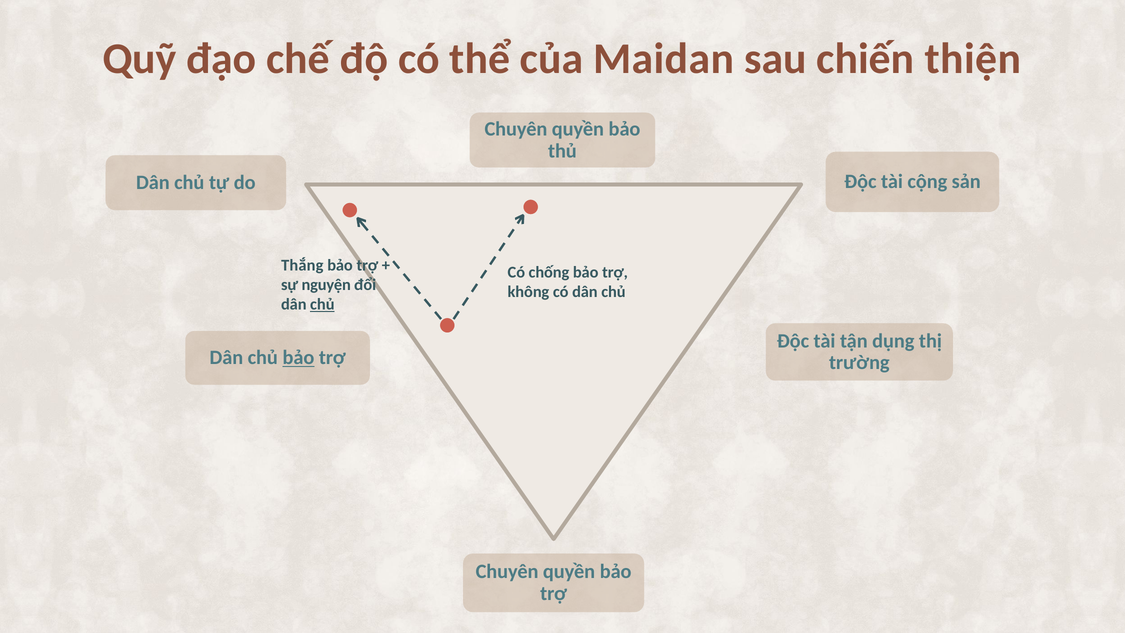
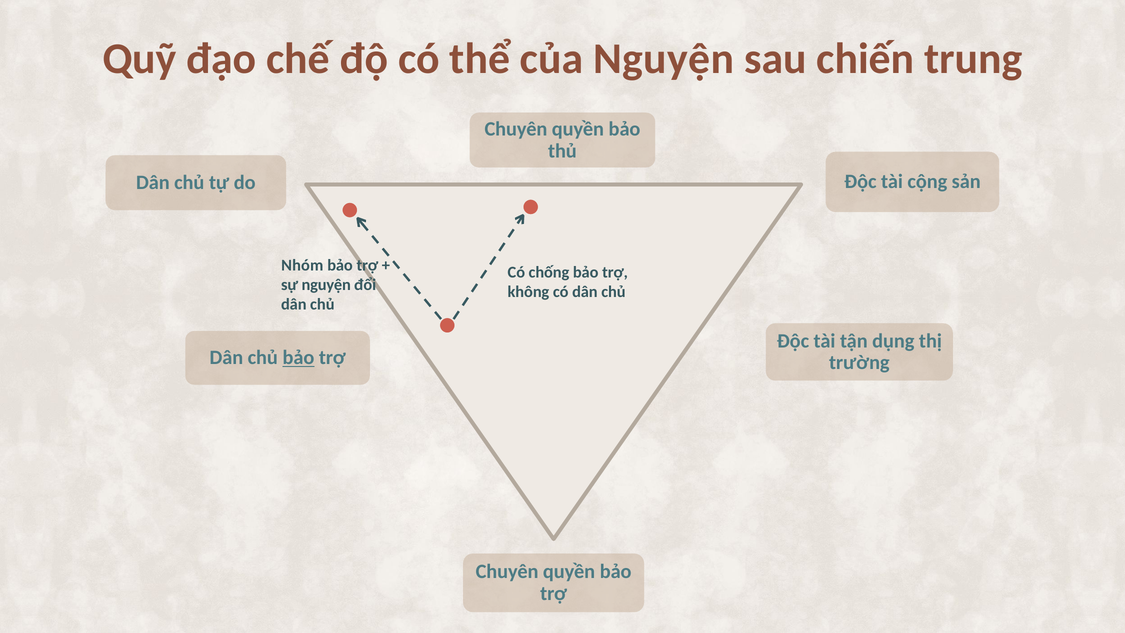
của Maidan: Maidan -> Nguyện (664, 59)
thiện: thiện -> trung (973, 59)
Thắng: Thắng -> Nhóm (302, 265)
chủ underline: present -> none (322, 304)
